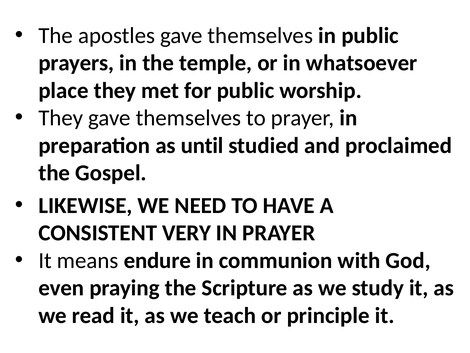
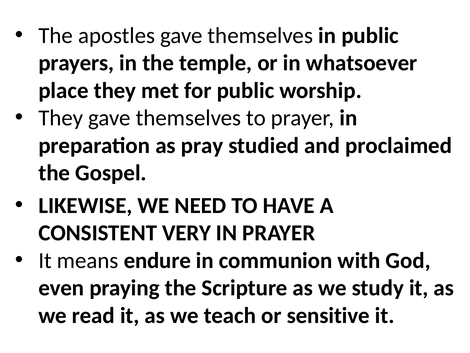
until: until -> pray (202, 145)
principle: principle -> sensitive (328, 315)
